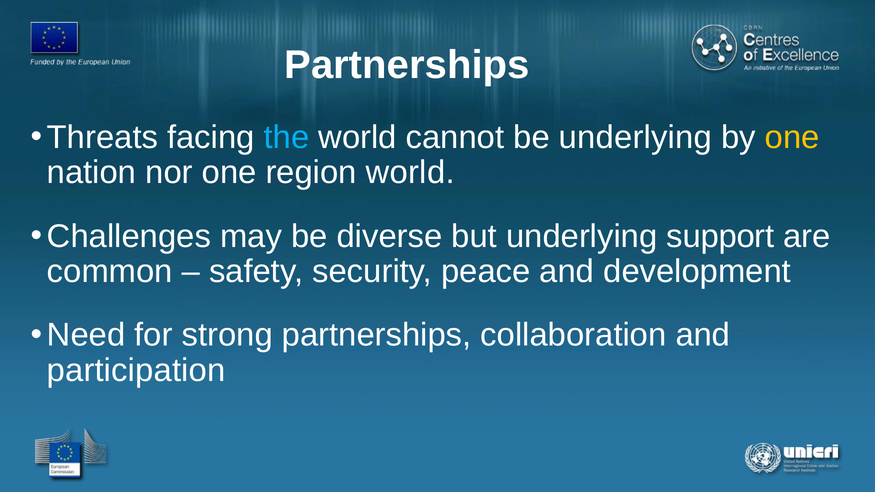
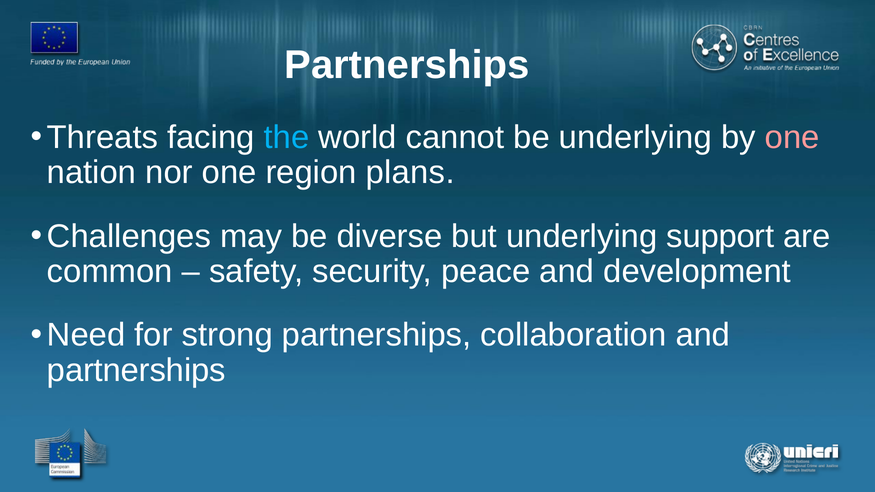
one colour: yellow -> pink (792, 137)
region world: world -> plans (410, 173)
participation: participation -> partnerships (136, 371)
